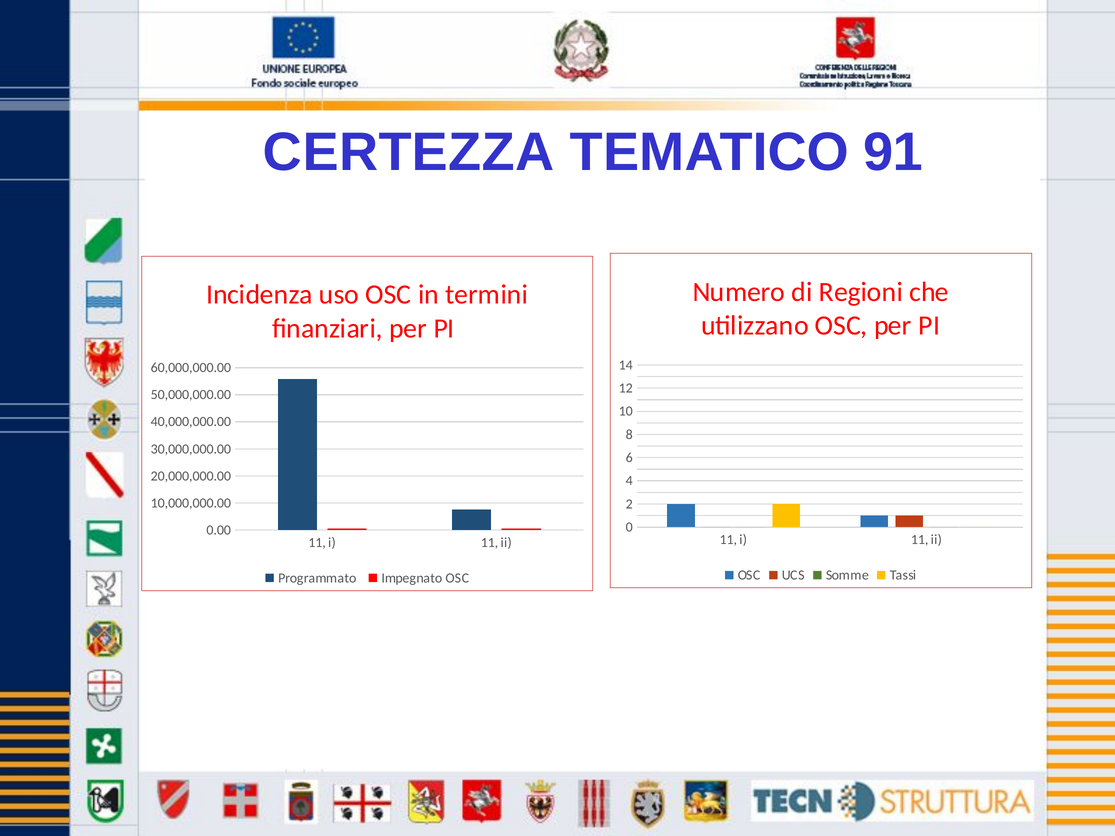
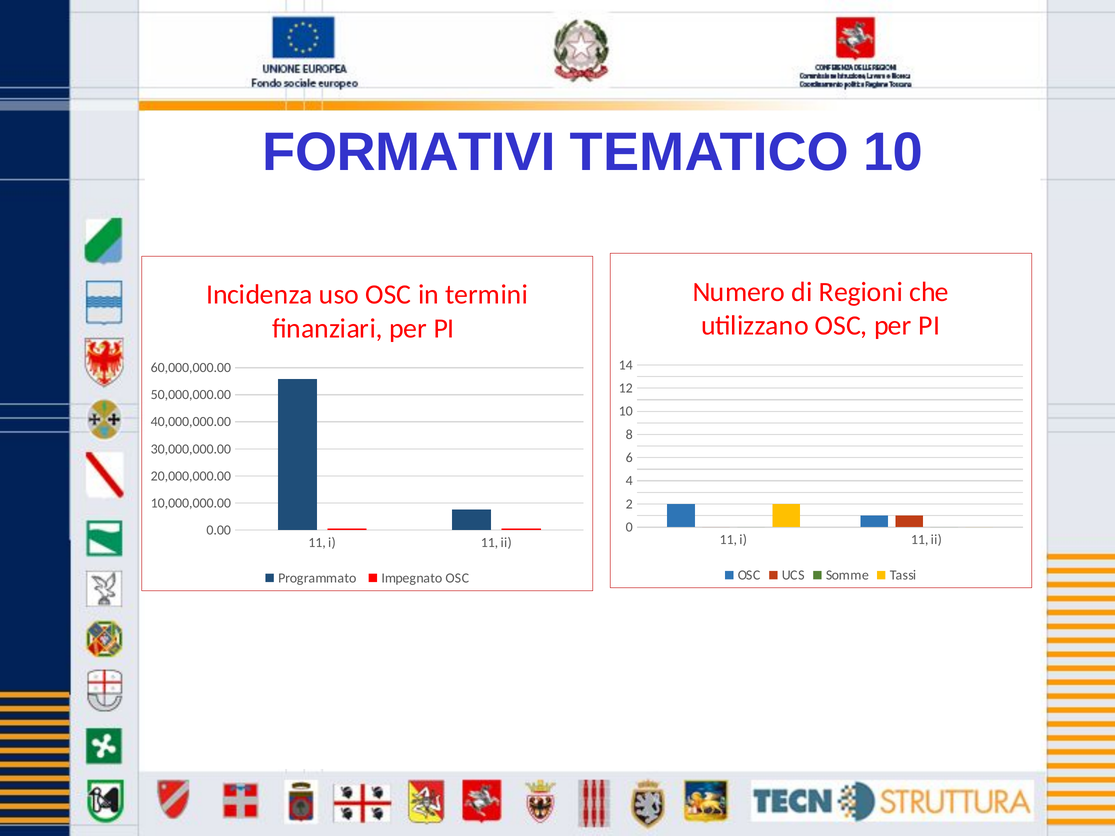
CERTEZZA: CERTEZZA -> FORMATIVI (409, 153)
TEMATICO 91: 91 -> 10 (893, 153)
